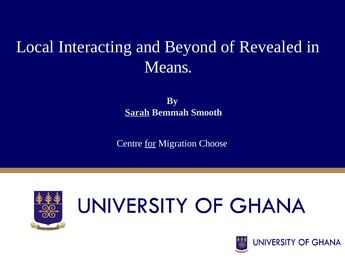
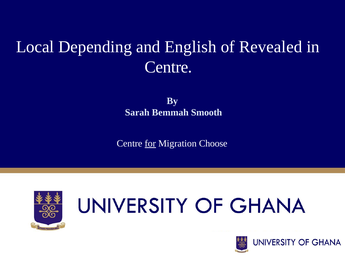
Interacting: Interacting -> Depending (95, 47)
Beyond: Beyond -> English (191, 47)
Means: Means -> Centre (166, 67)
Sarah underline: present -> none (137, 112)
